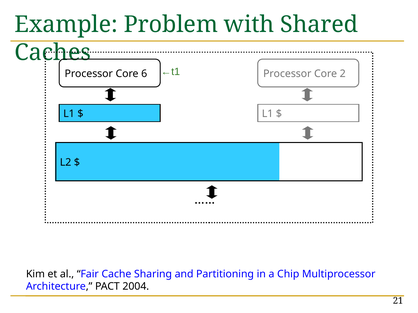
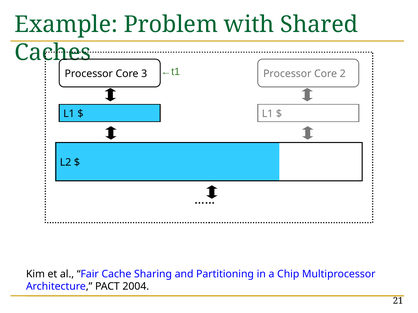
6: 6 -> 3 (144, 74)
